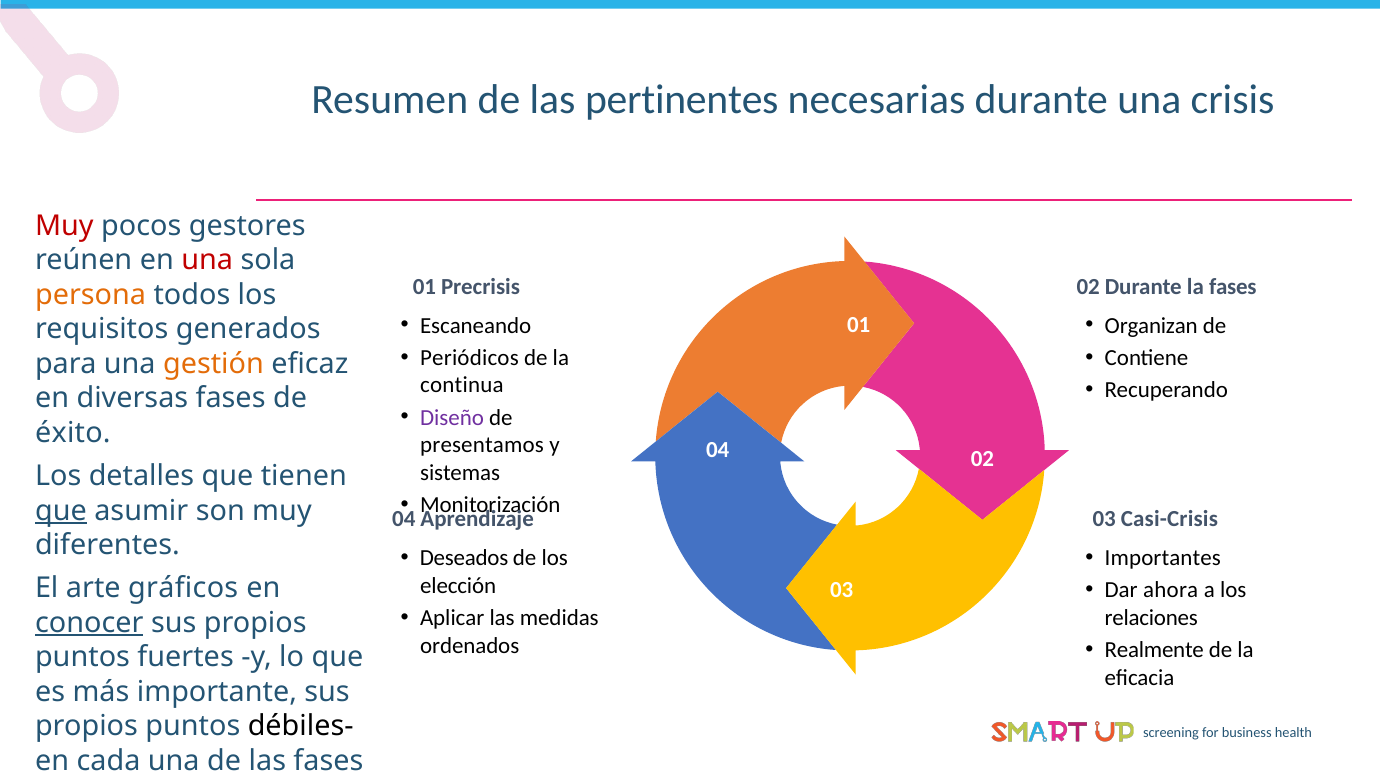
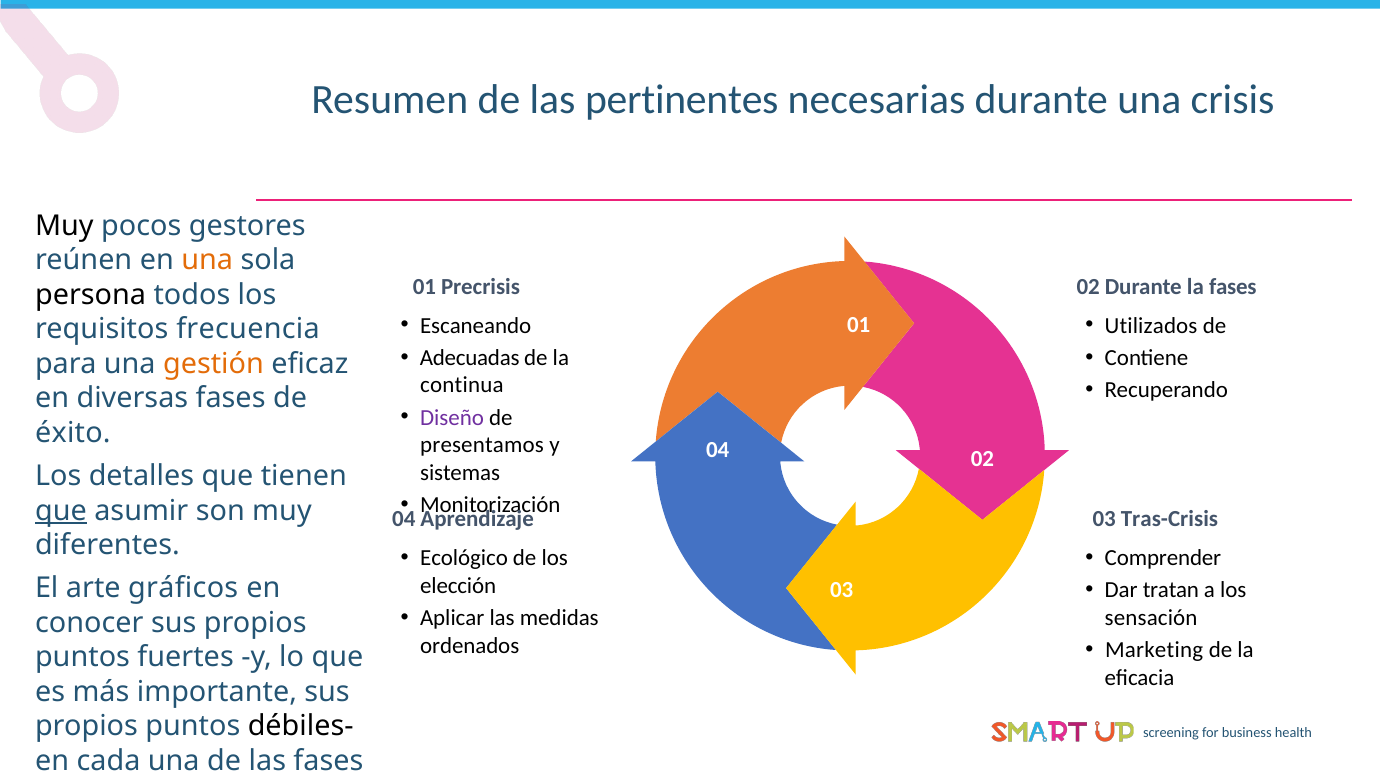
Muy colour: red -> black (64, 226)
una colour: red -> orange (207, 260)
persona colour: orange -> black (91, 295)
Organizan: Organizan -> Utilizados (1151, 326)
generados: generados -> frecuencia (248, 329)
Periódicos: Periódicos -> Adecuadas (470, 358)
Casi-Crisis: Casi-Crisis -> Tras-Crisis (1169, 520)
Deseados: Deseados -> Ecológico (464, 558)
Importantes: Importantes -> Comprender (1163, 558)
ahora: ahora -> tratan (1171, 591)
relaciones: relaciones -> sensación (1151, 618)
conocer underline: present -> none (89, 623)
Realmente: Realmente -> Marketing (1154, 650)
